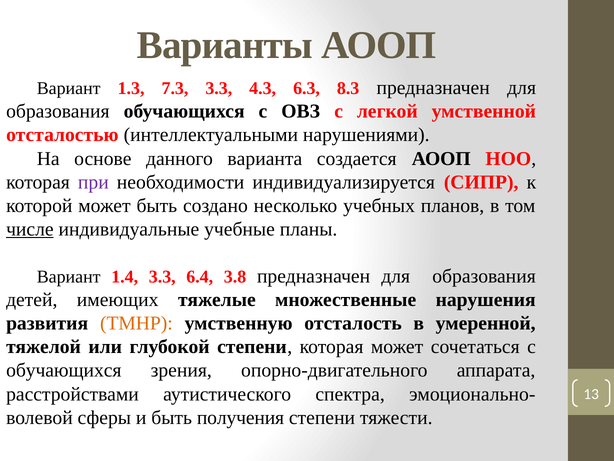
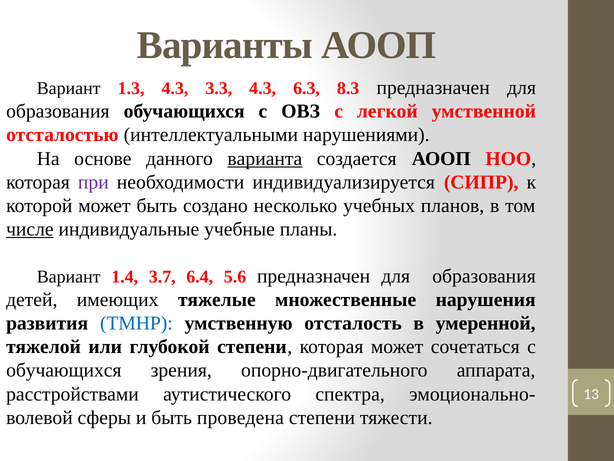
1.3 7.3: 7.3 -> 4.3 (175, 88)
варианта underline: none -> present (265, 158)
1.4 3.3: 3.3 -> 3.7 (162, 277)
3.8: 3.8 -> 5.6 (235, 277)
ТМНР colour: orange -> blue (136, 323)
получения: получения -> проведена (240, 417)
